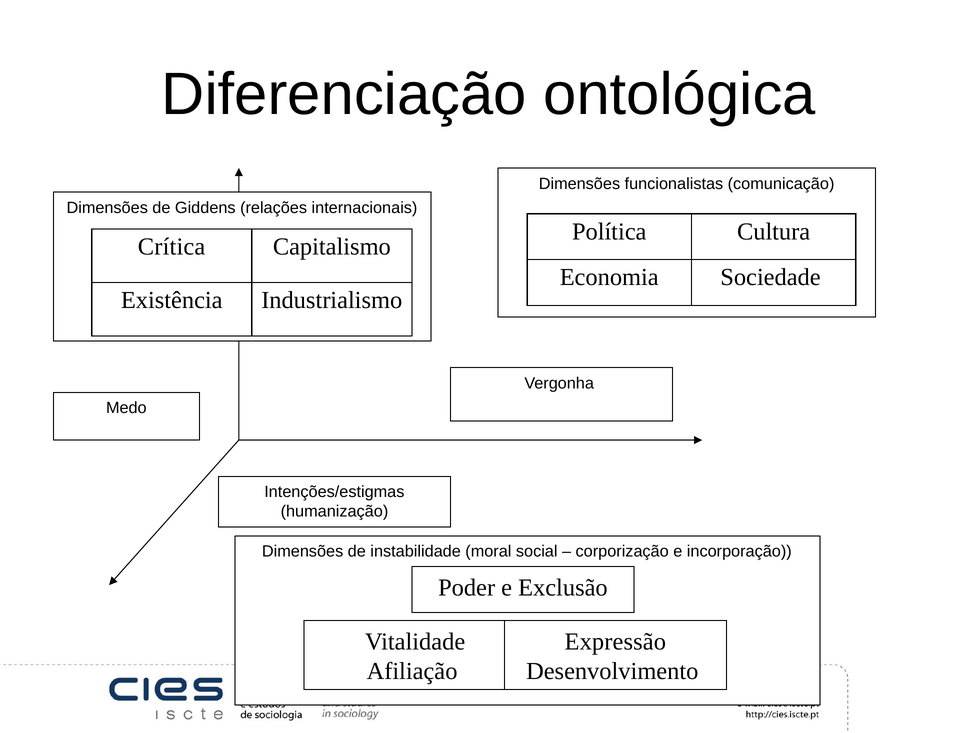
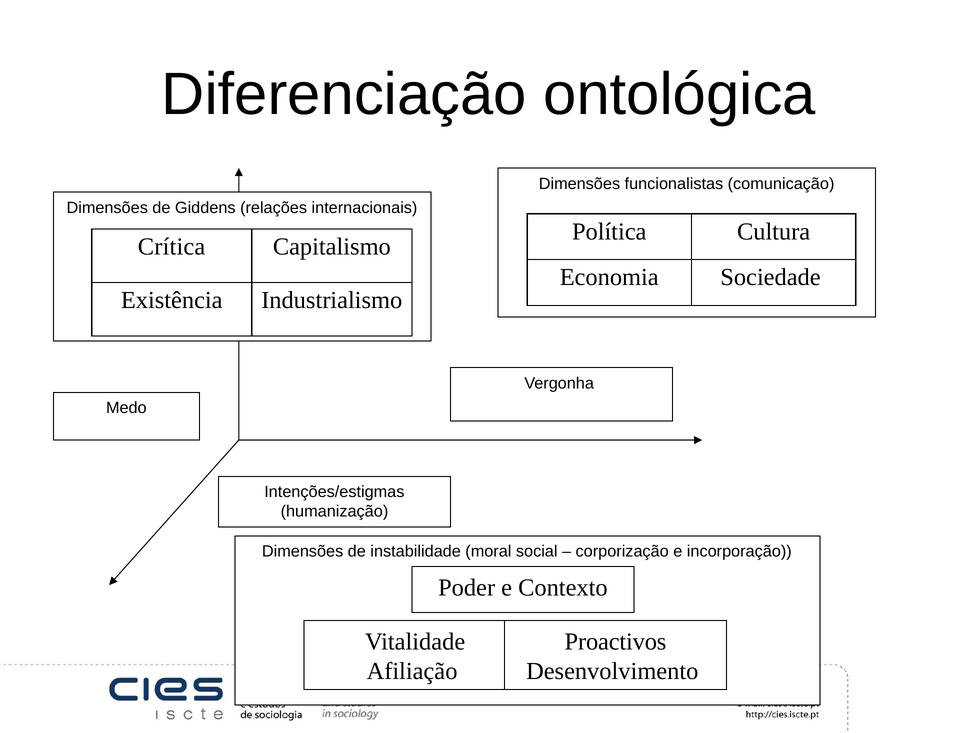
Exclusão: Exclusão -> Contexto (563, 588)
Expressão: Expressão -> Proactivos (615, 642)
